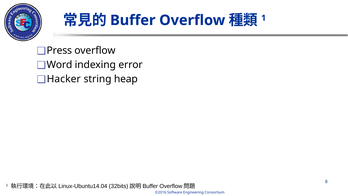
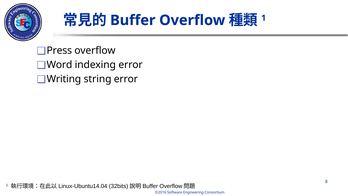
Hacker: Hacker -> Writing (64, 79)
string heap: heap -> error (126, 79)
